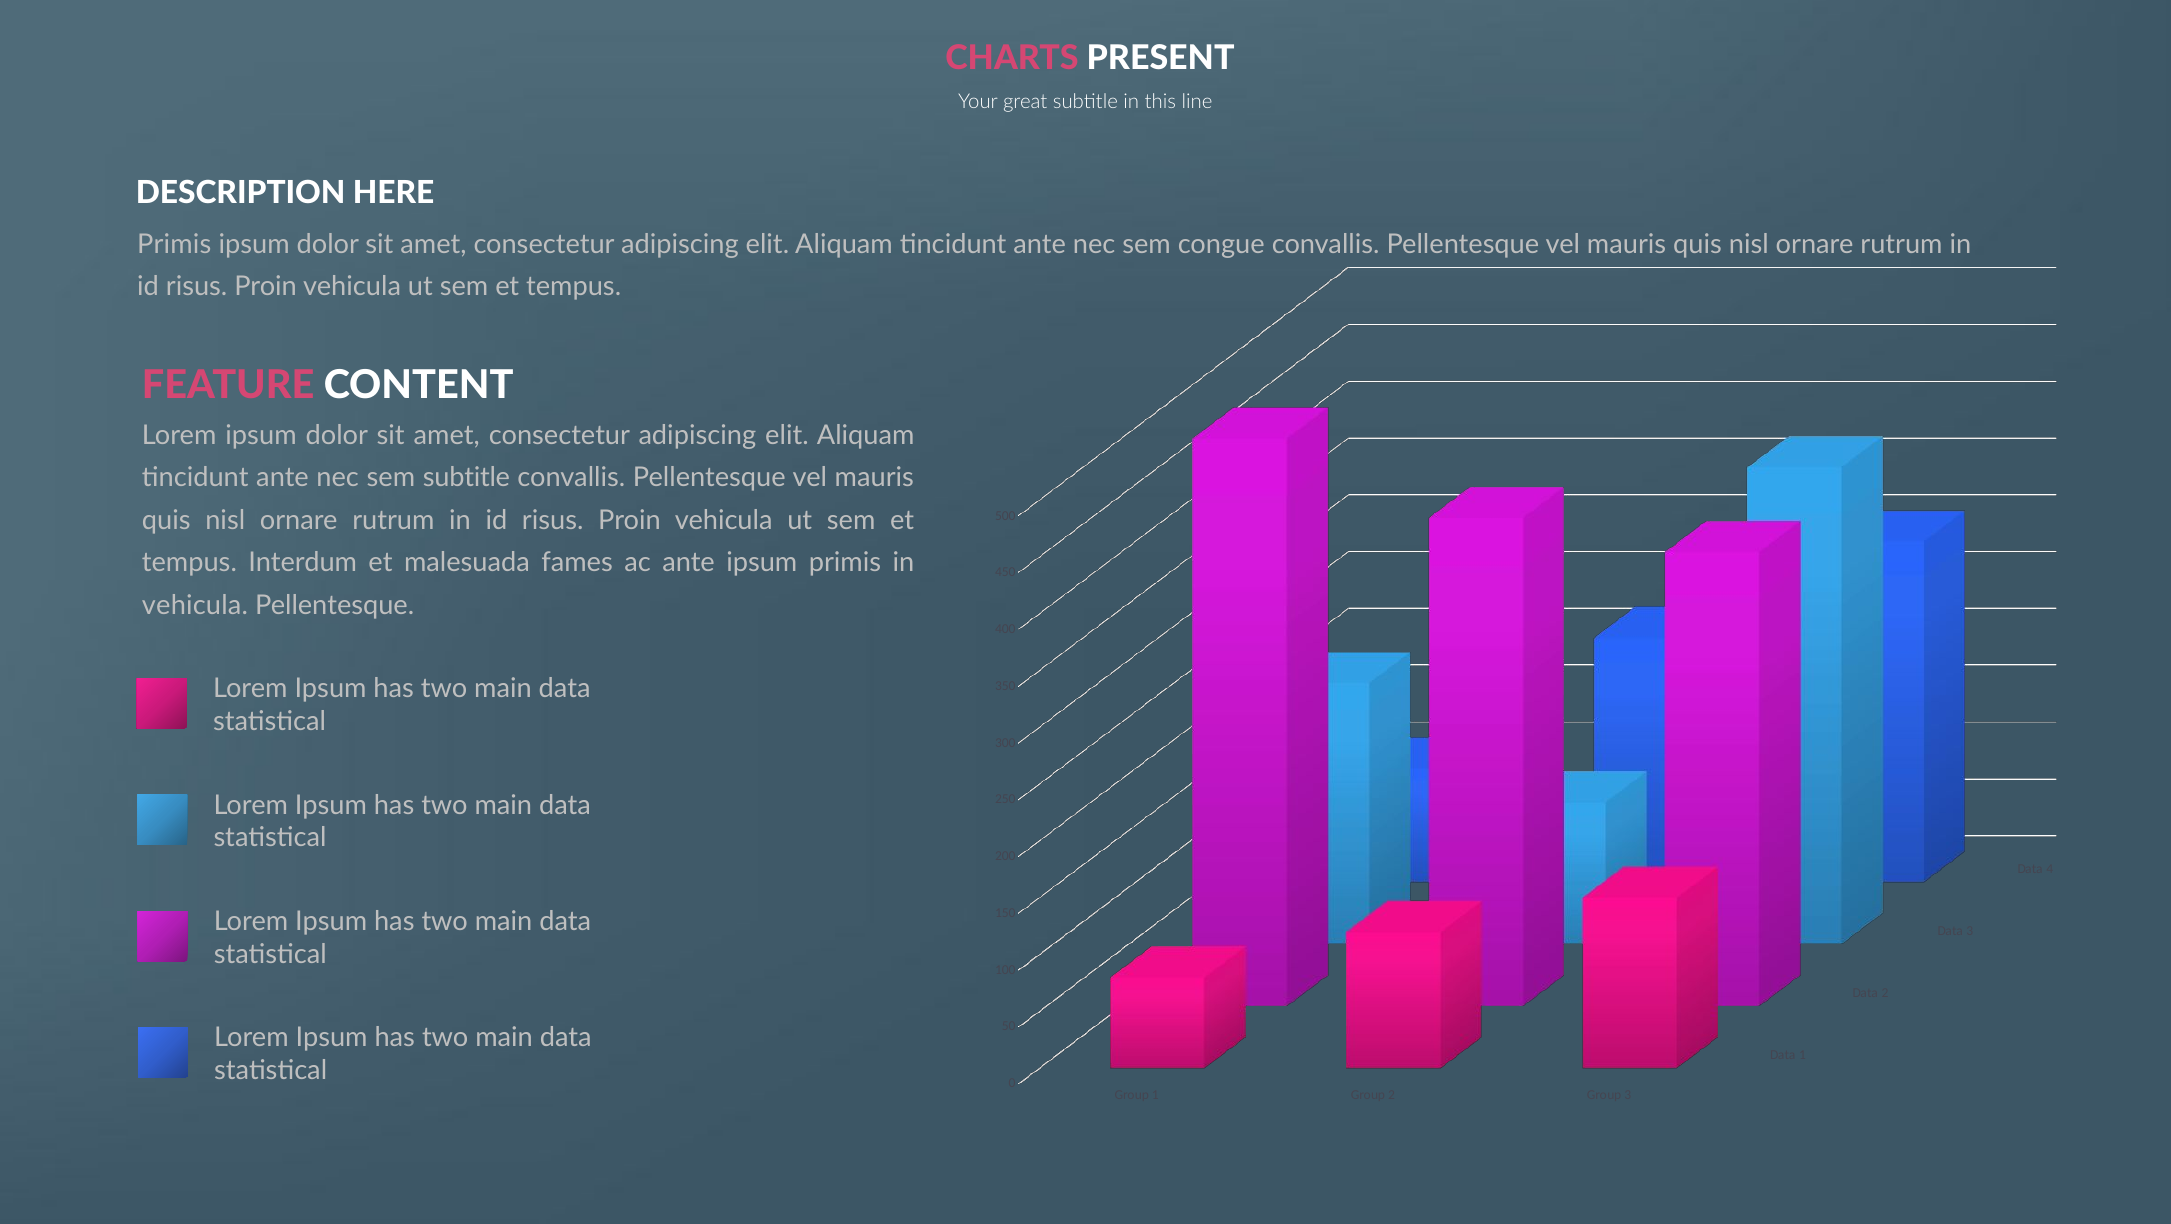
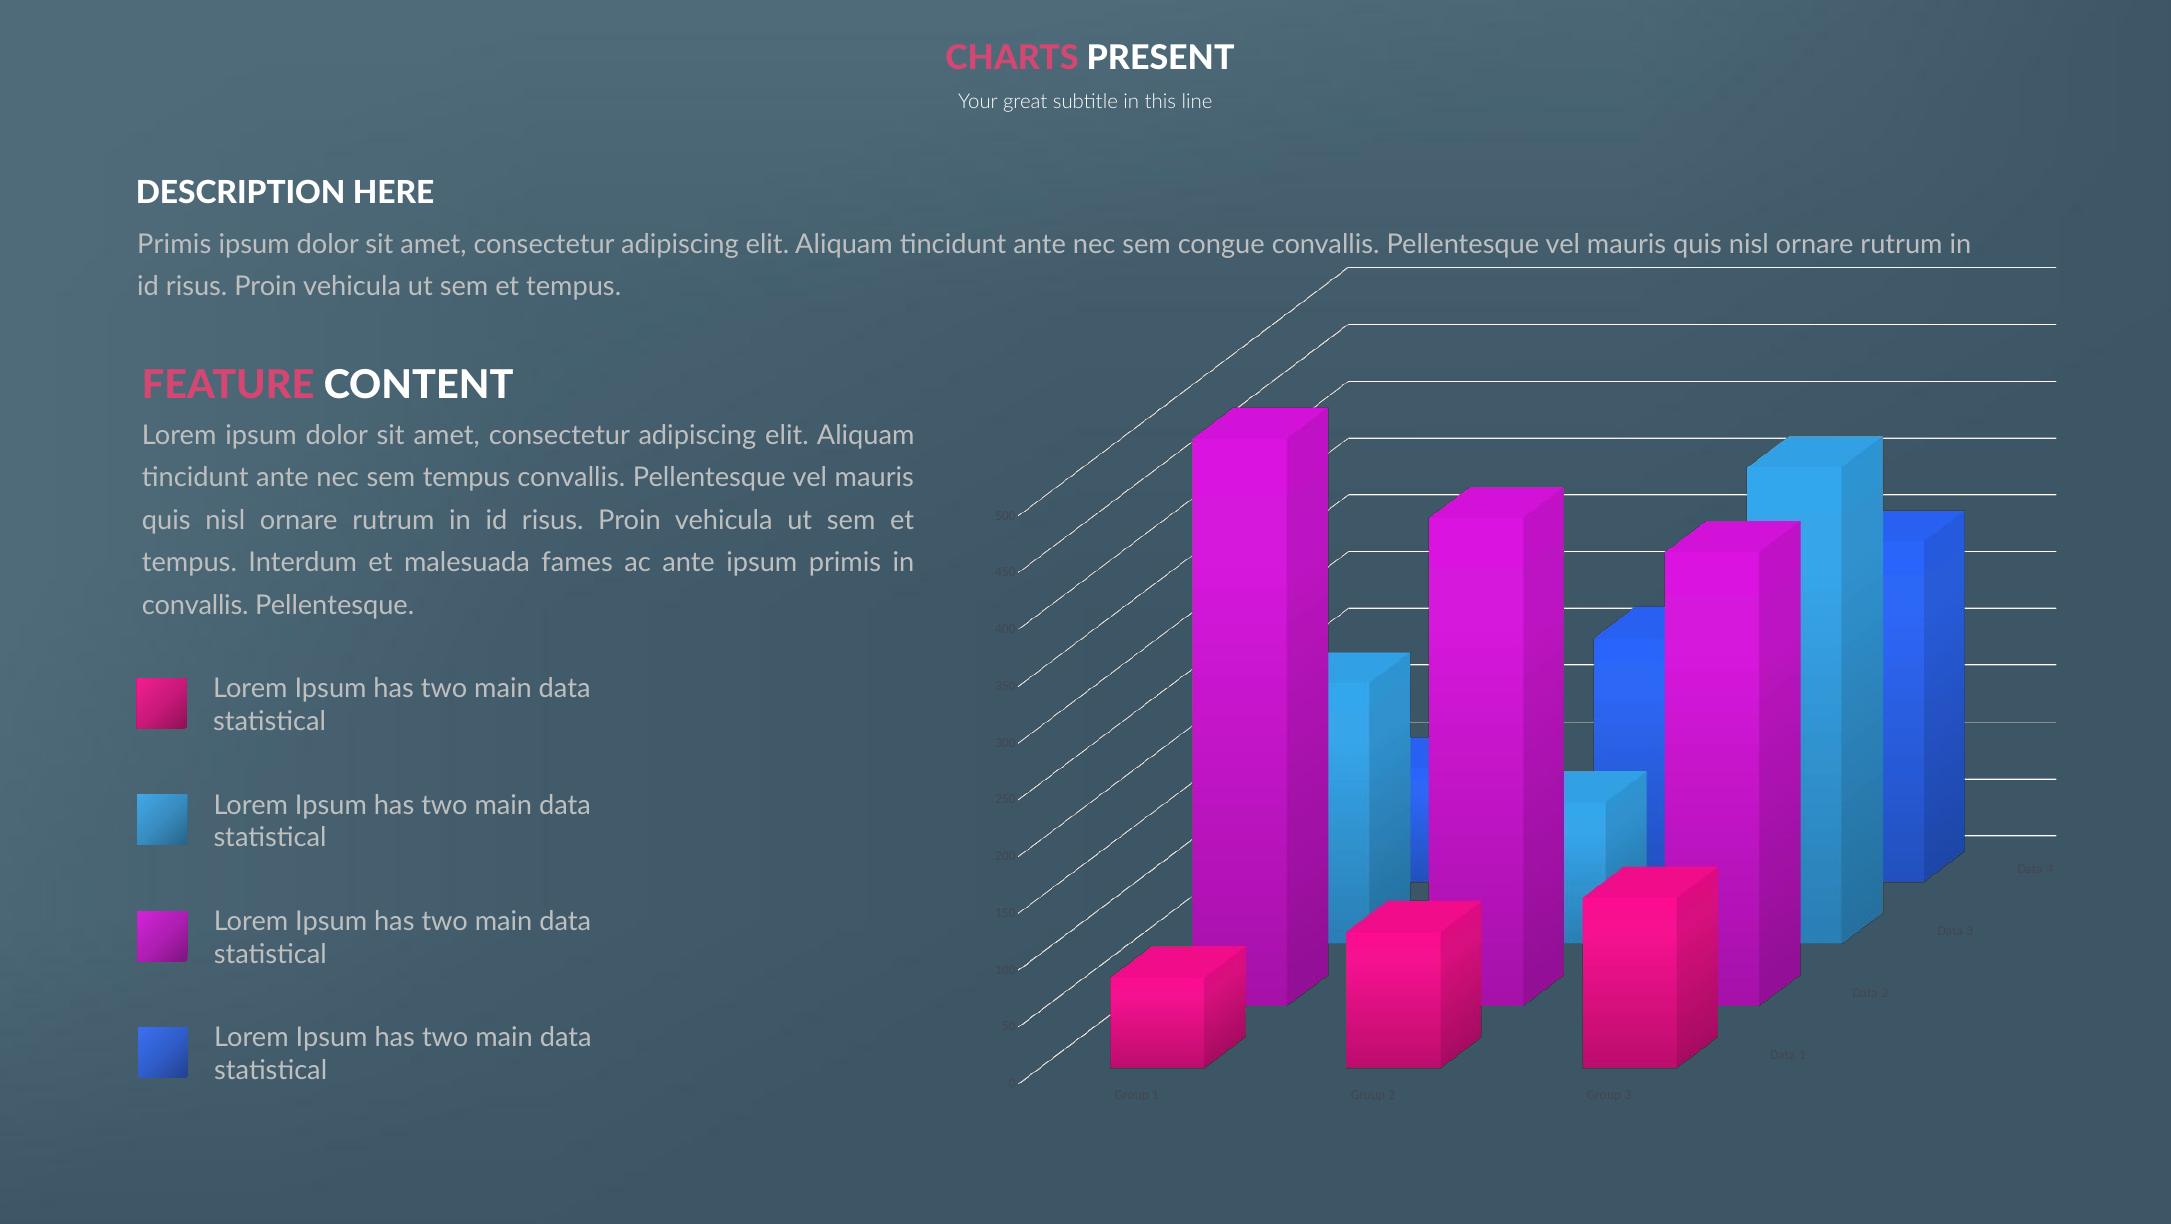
sem subtitle: subtitle -> tempus (466, 478)
vehicula: vehicula -> convallis (195, 605)
